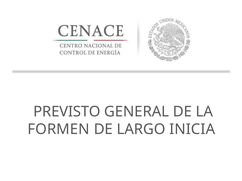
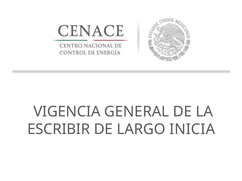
PREVISTO: PREVISTO -> VIGENCIA (67, 112)
FORMEN: FORMEN -> ESCRIBIR (59, 130)
